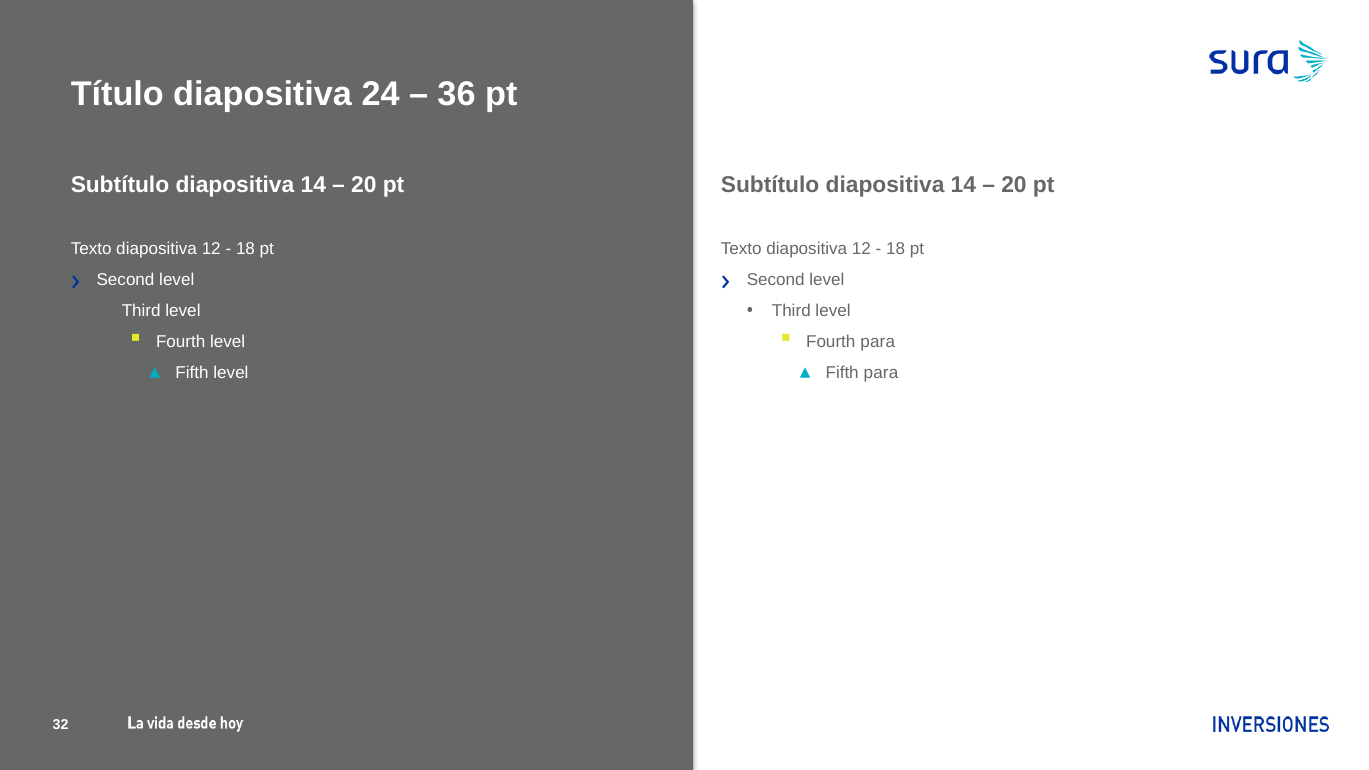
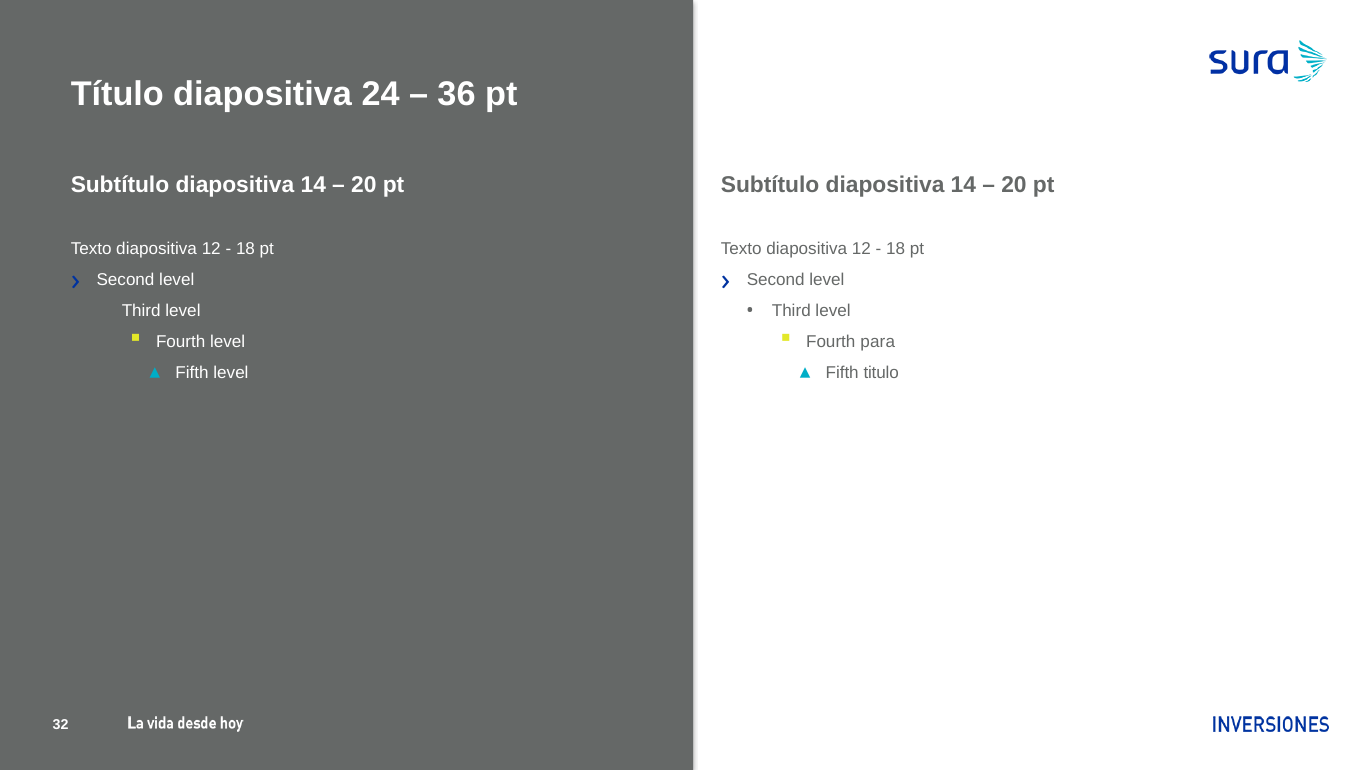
Fifth para: para -> titulo (881, 373)
